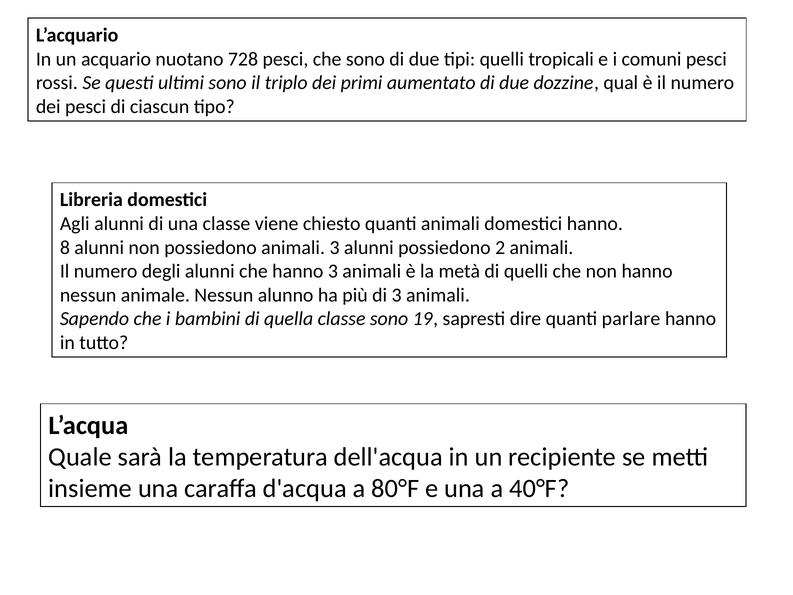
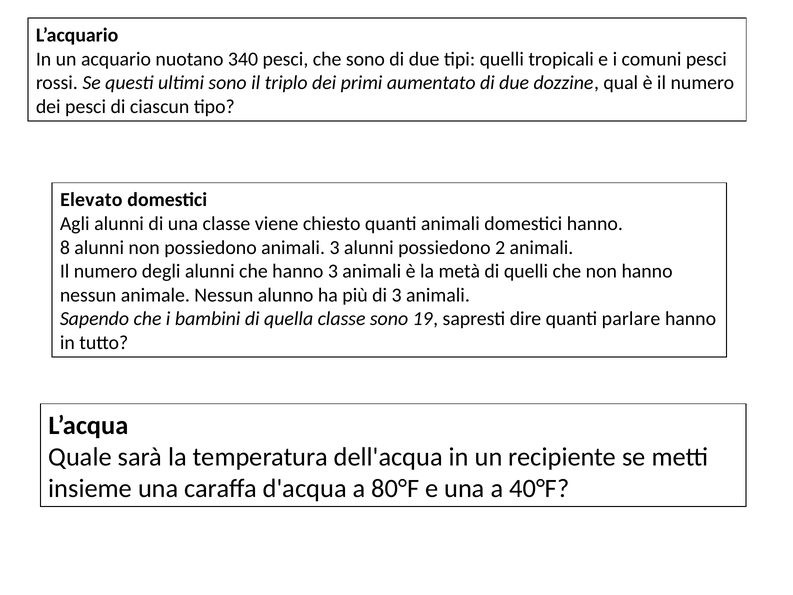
728: 728 -> 340 (243, 59)
Libreria: Libreria -> Elevato (91, 200)
